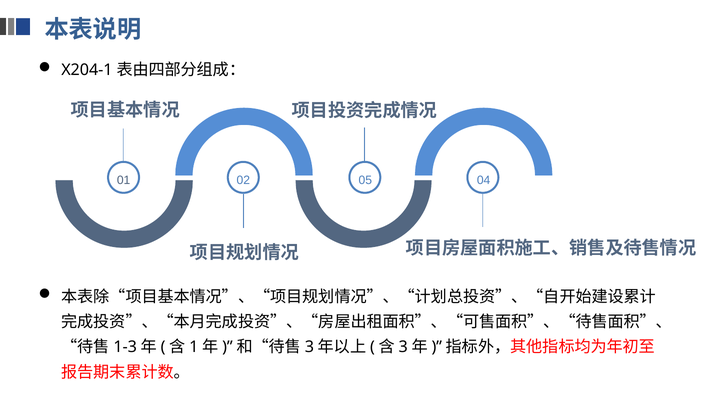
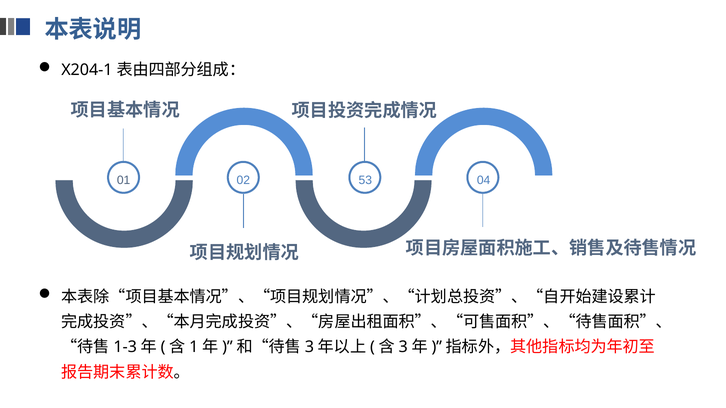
05: 05 -> 53 (365, 180)
